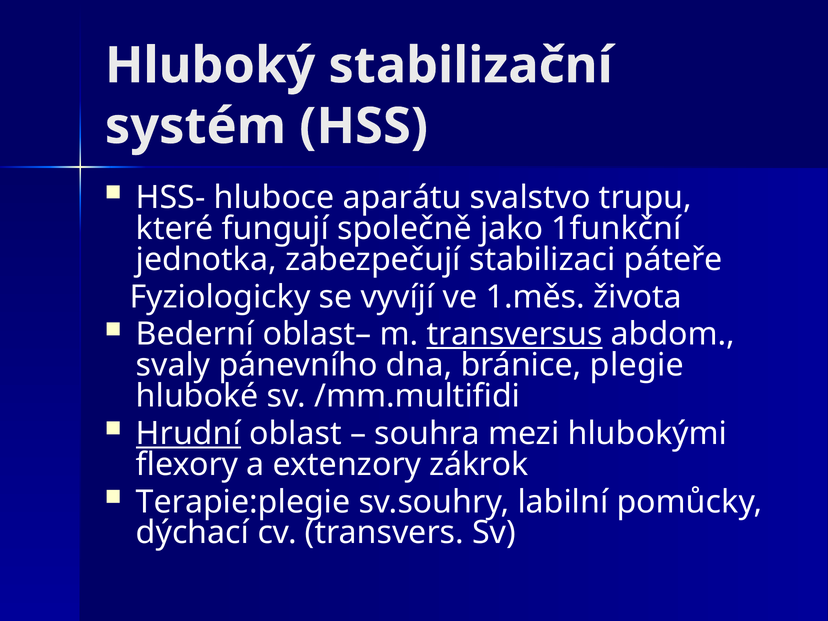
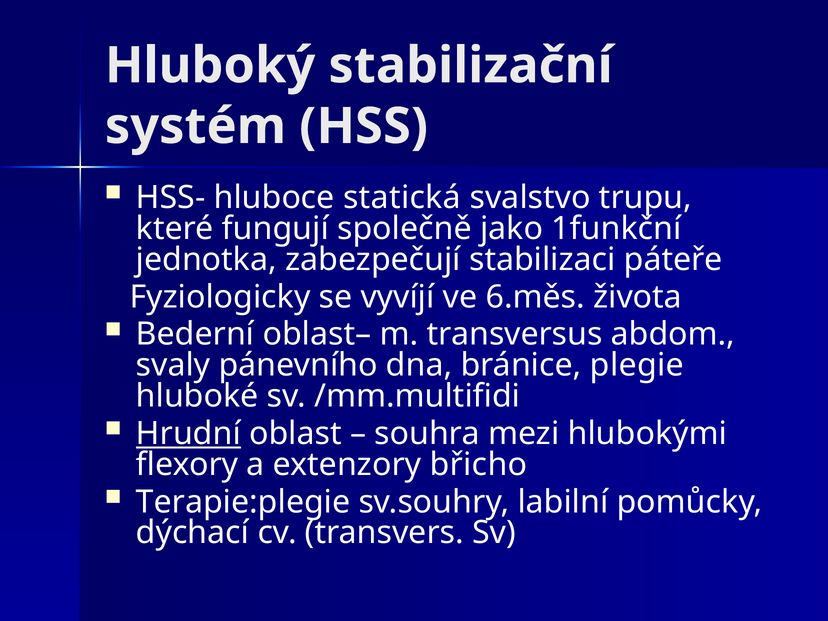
aparátu: aparátu -> statická (402, 198)
1.měs: 1.měs -> 6.měs (535, 297)
transversus underline: present -> none (515, 334)
zákrok: zákrok -> břicho (479, 464)
